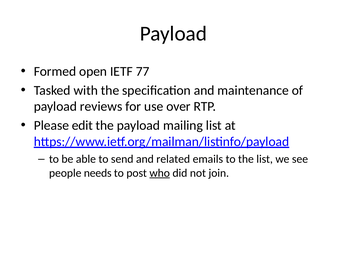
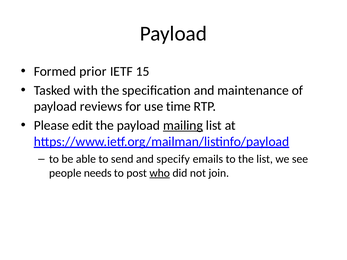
open: open -> prior (93, 72)
77: 77 -> 15 (143, 72)
over: over -> time (179, 107)
mailing underline: none -> present (183, 126)
related: related -> specify (173, 159)
